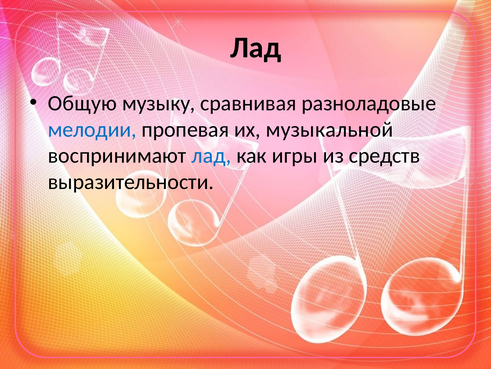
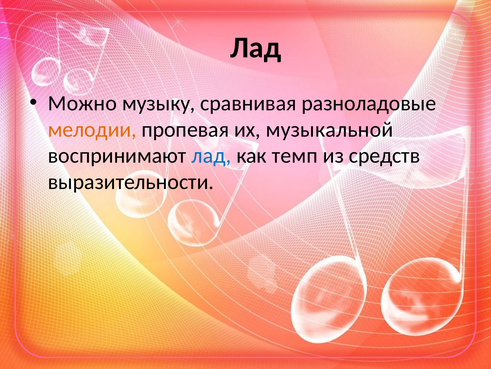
Общую: Общую -> Можно (82, 103)
мелодии colour: blue -> orange (92, 129)
игры: игры -> темп (295, 155)
